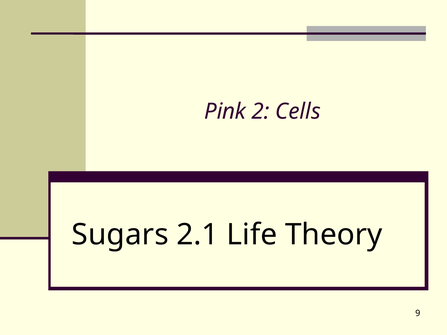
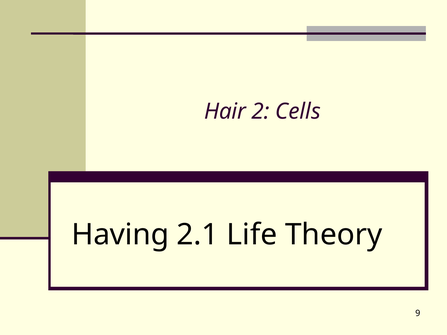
Pink: Pink -> Hair (225, 111)
Sugars: Sugars -> Having (120, 235)
